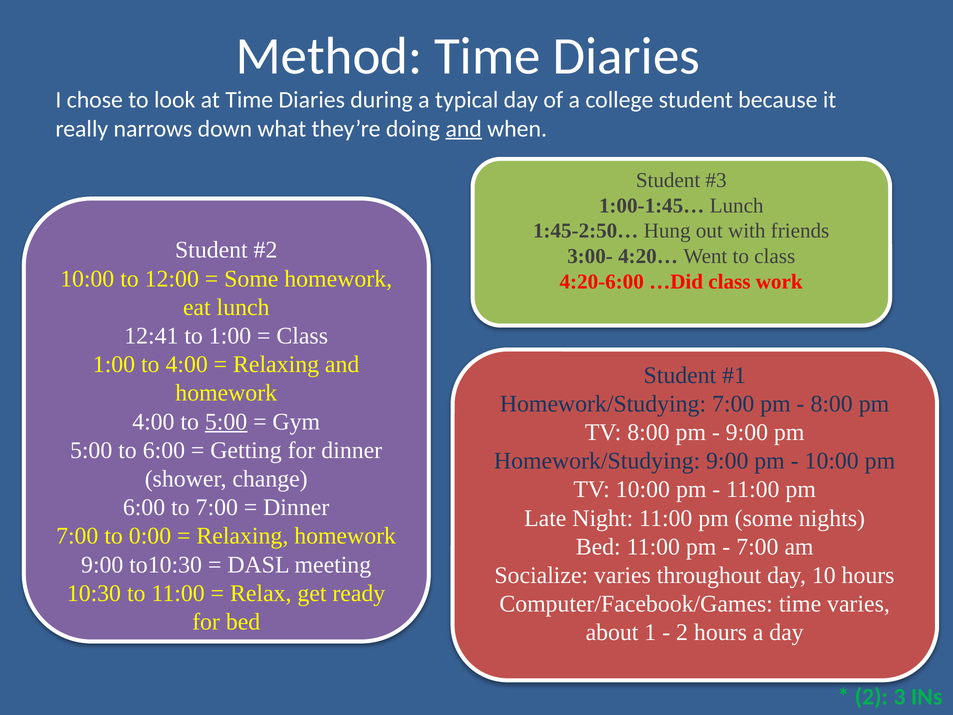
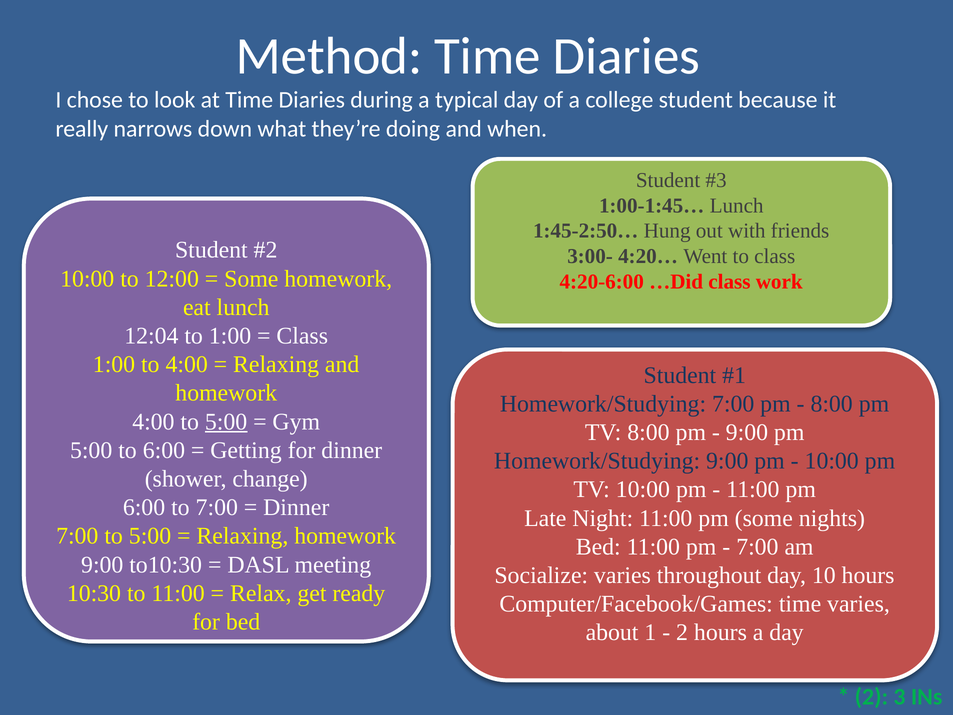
and underline: present -> none (464, 129)
12:41: 12:41 -> 12:04 (151, 336)
7:00 to 0:00: 0:00 -> 5:00 (150, 536)
